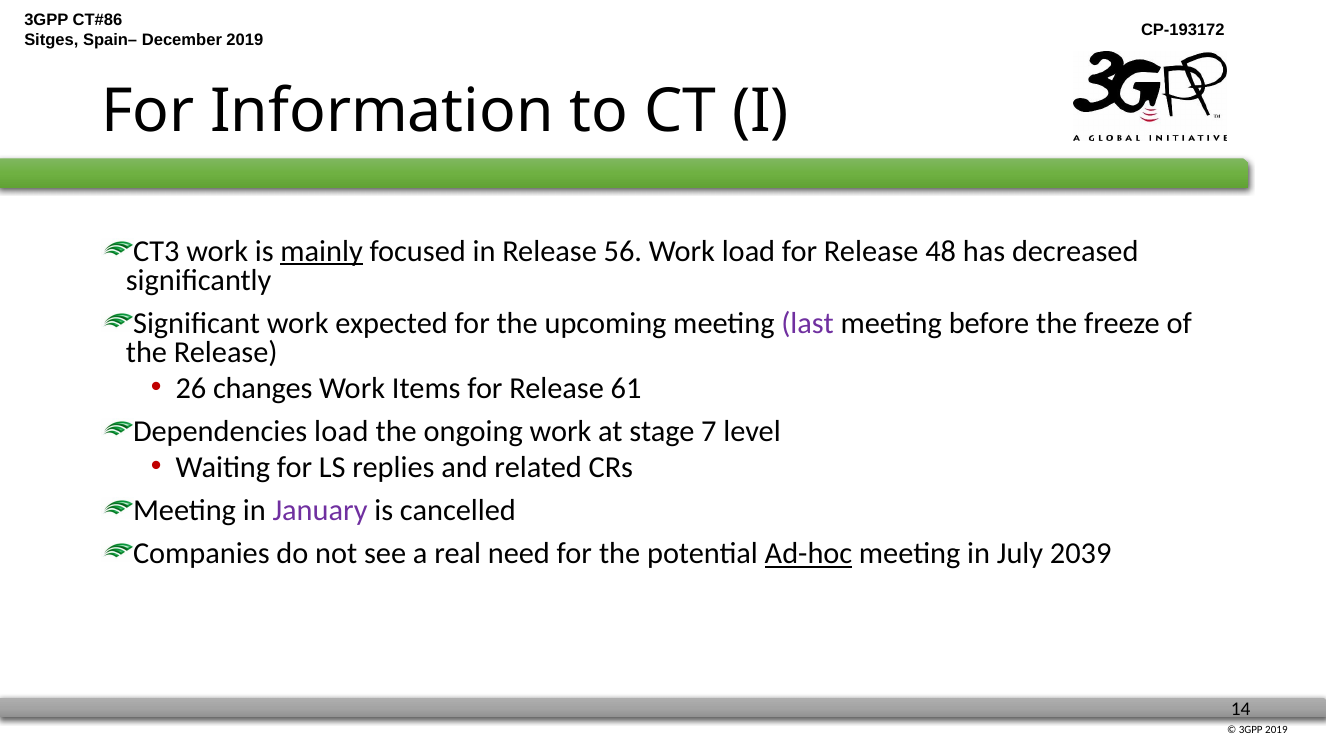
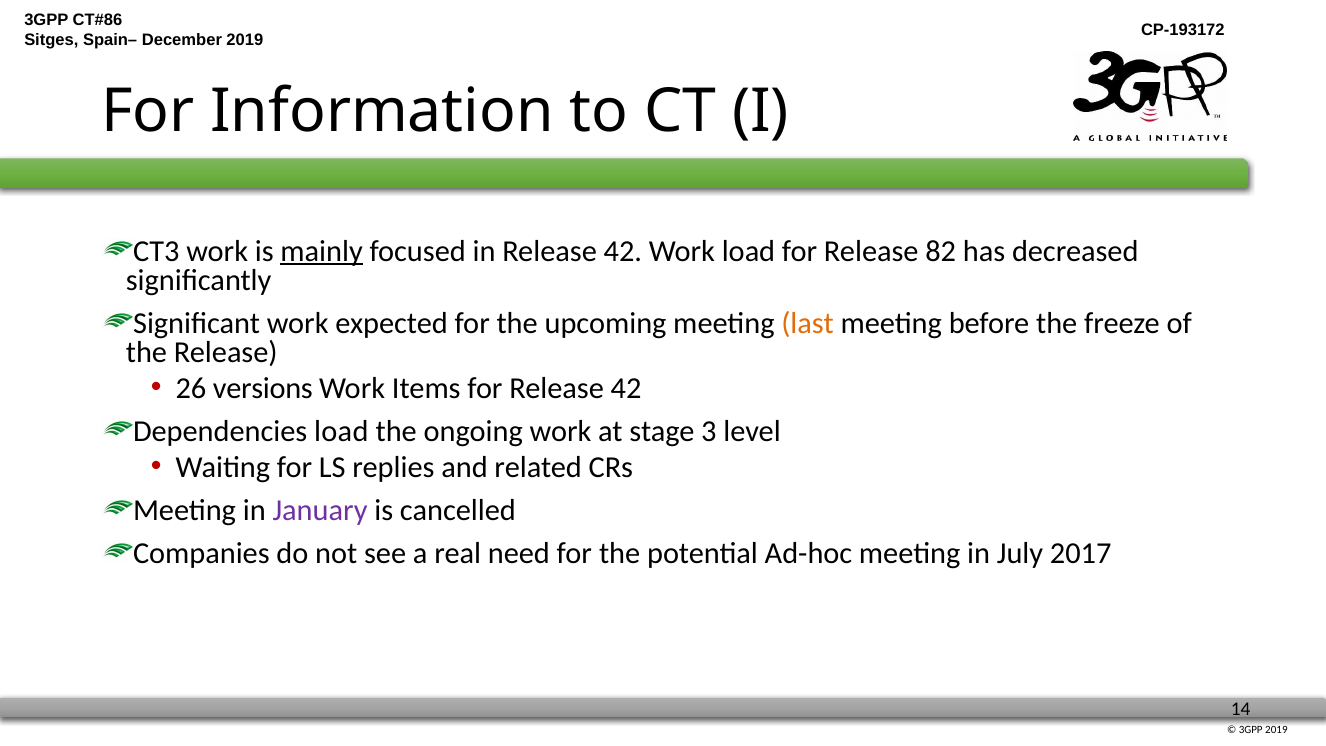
in Release 56: 56 -> 42 (623, 251)
48: 48 -> 82 (941, 251)
last colour: purple -> orange (808, 323)
changes: changes -> versions (263, 389)
for Release 61: 61 -> 42 (626, 389)
7: 7 -> 3 (709, 432)
Ad-hoc underline: present -> none (809, 554)
2039: 2039 -> 2017 (1081, 554)
